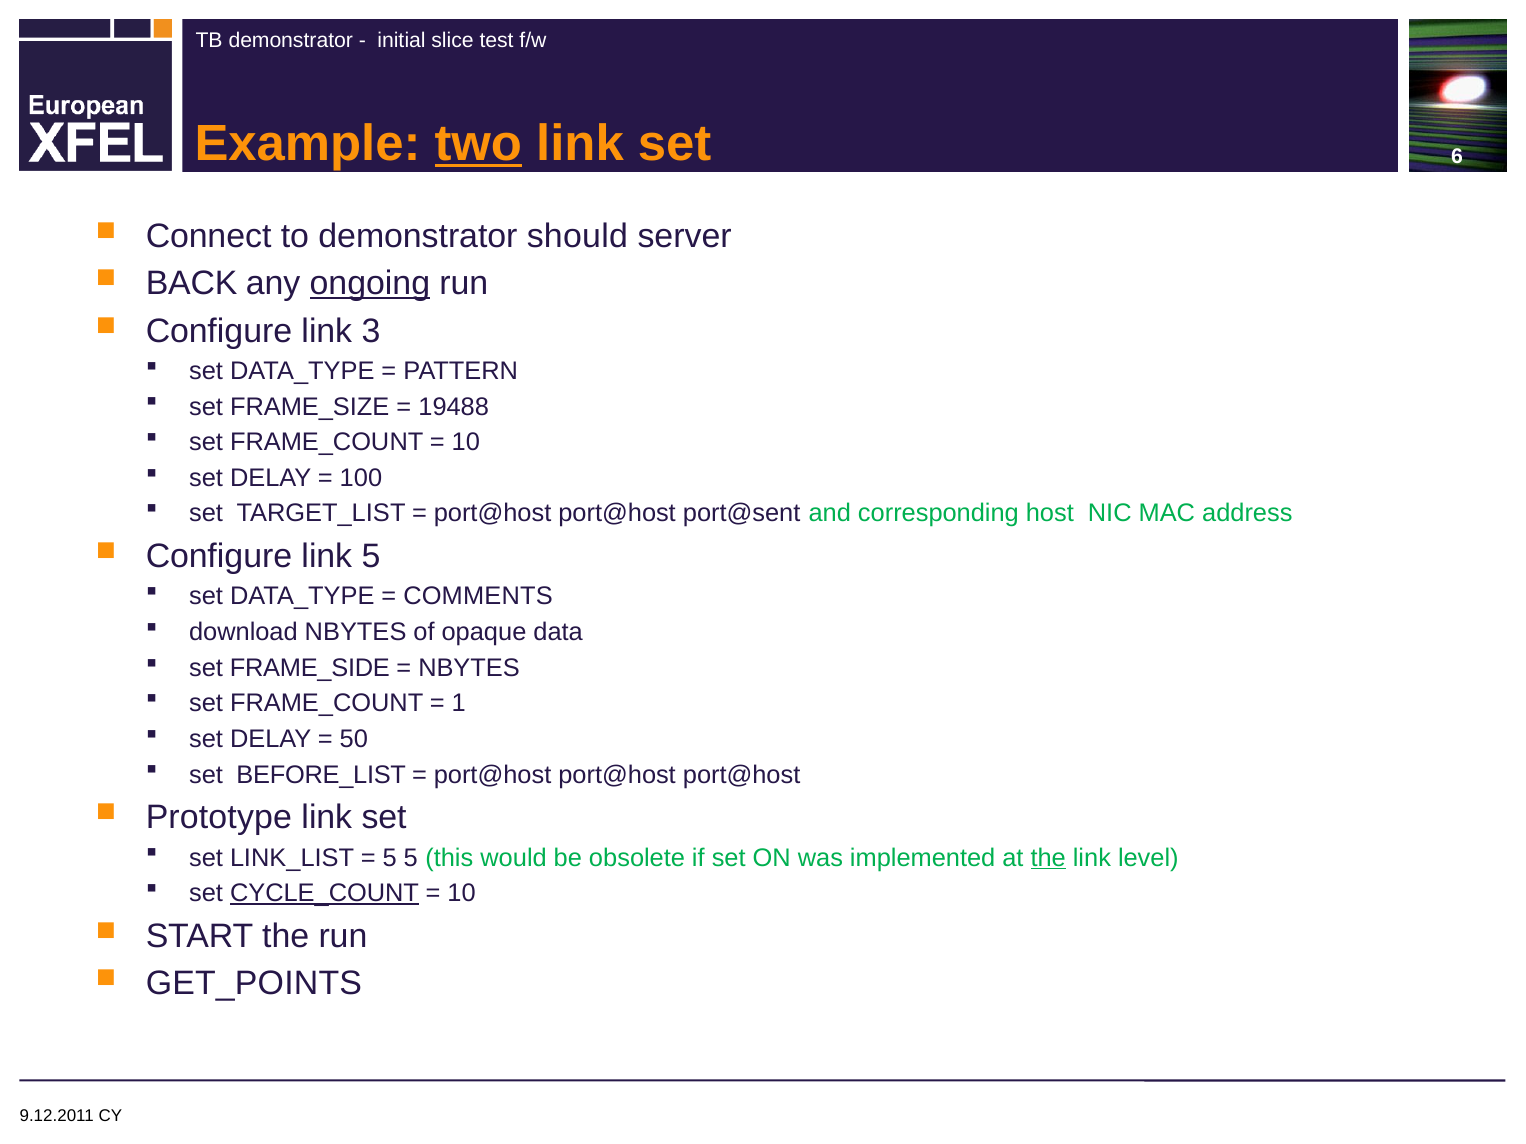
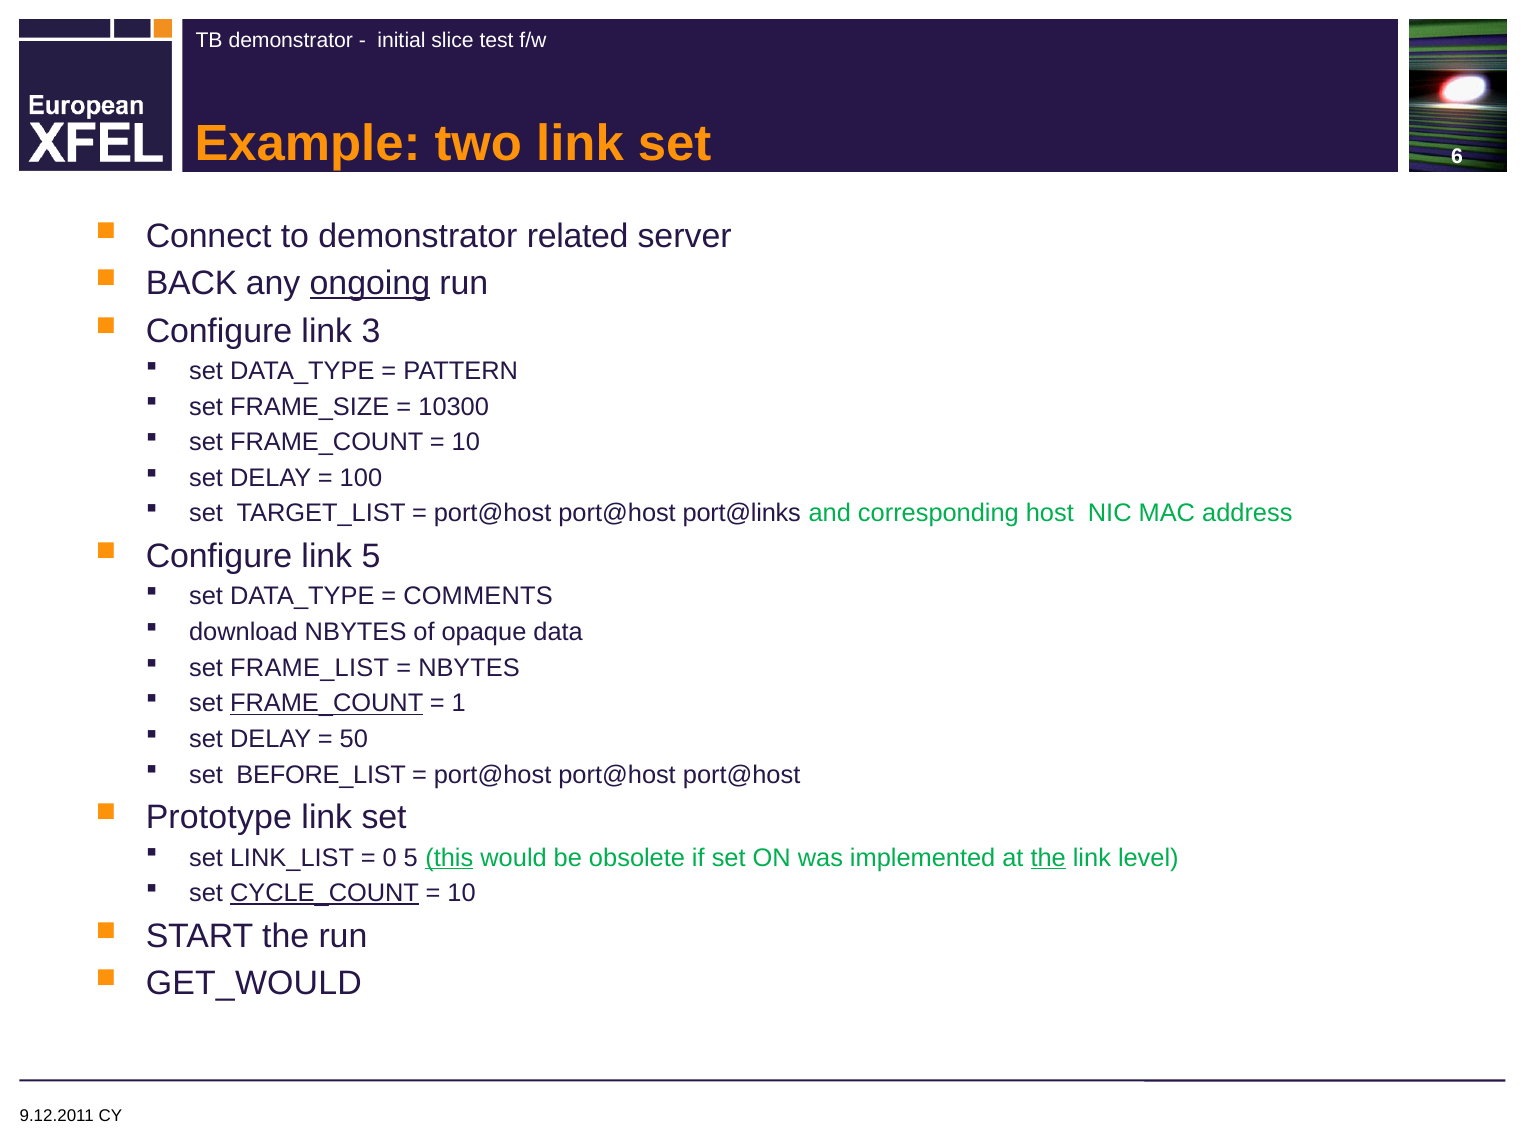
two underline: present -> none (478, 144)
should: should -> related (578, 236)
19488: 19488 -> 10300 (454, 407)
port@sent: port@sent -> port@links (742, 514)
FRAME_SIDE: FRAME_SIDE -> FRAME_LIST (310, 668)
FRAME_COUNT underline: none -> present (327, 704)
5: 5 -> 0 (390, 858)
this underline: none -> present (449, 858)
GET_POINTS: GET_POINTS -> GET_WOULD (254, 984)
